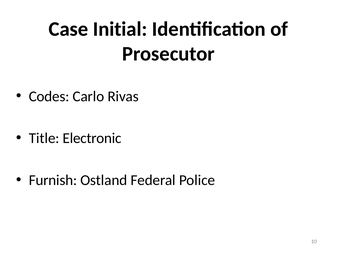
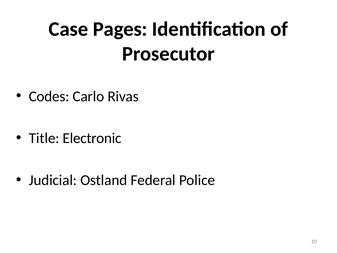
Initial: Initial -> Pages (120, 29)
Furnish: Furnish -> Judicial (53, 180)
